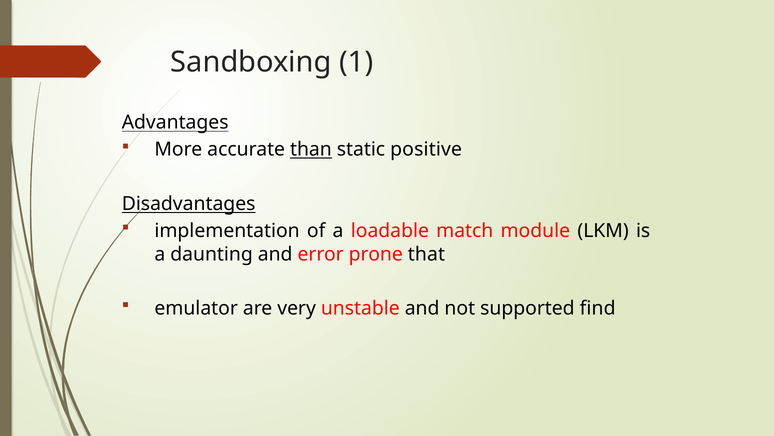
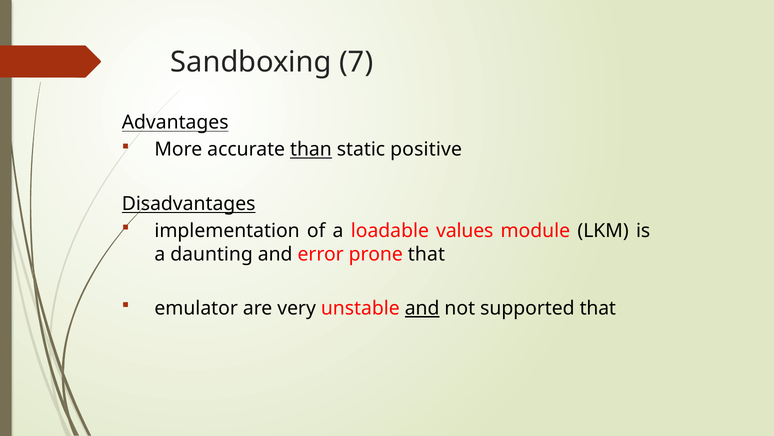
1: 1 -> 7 (356, 62)
match: match -> values (465, 231)
and underline: none -> present (422, 308)
supported find: find -> that (598, 308)
